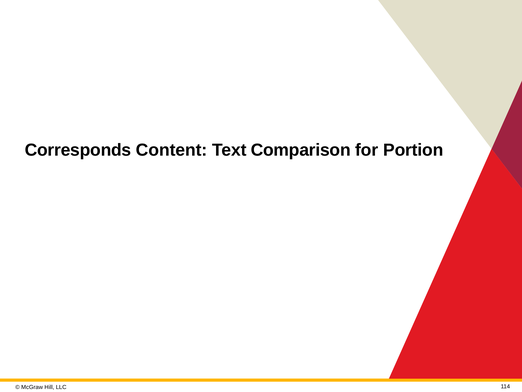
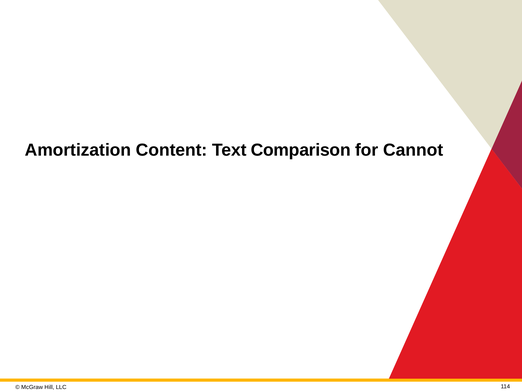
Corresponds: Corresponds -> Amortization (78, 150)
Portion: Portion -> Cannot (413, 150)
